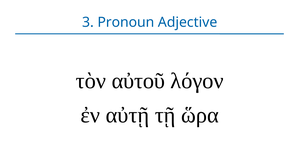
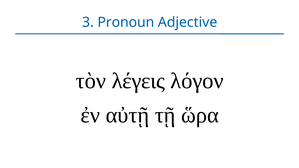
αὐτοῦ: αὐτοῦ -> λέγεις (138, 81)
